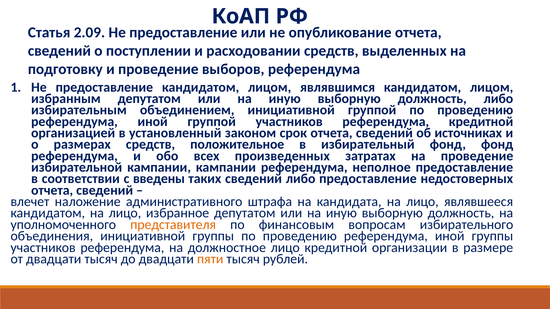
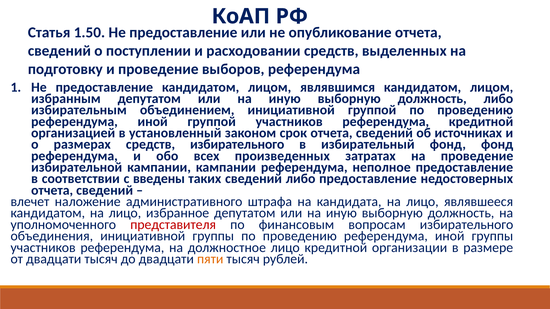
2.09: 2.09 -> 1.50 (89, 33)
средств положительное: положительное -> избирательного (237, 145)
представителя colour: orange -> red (173, 225)
